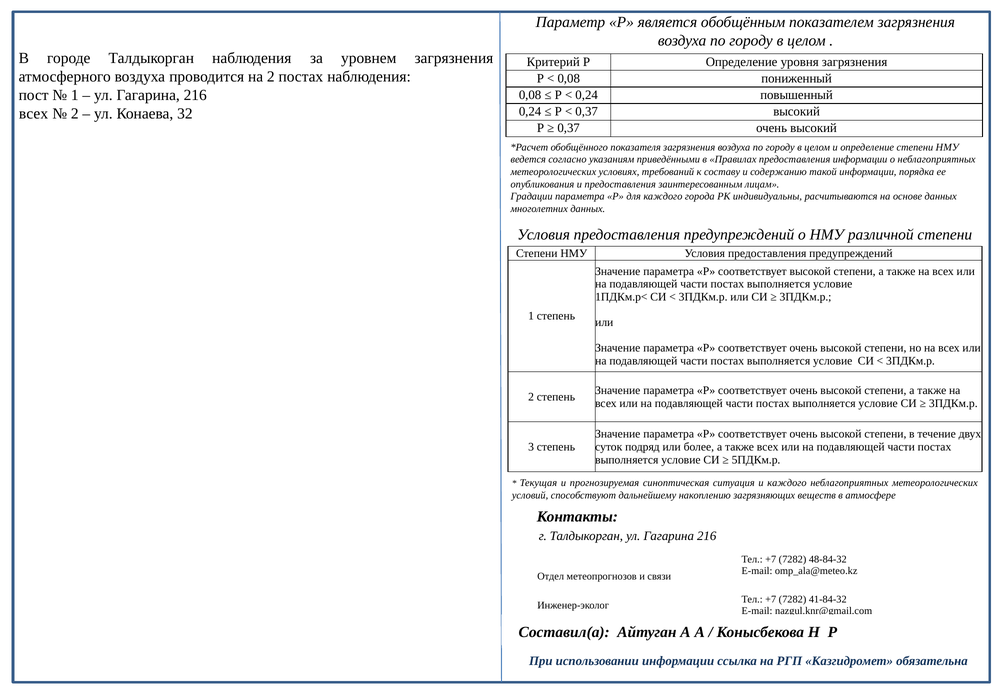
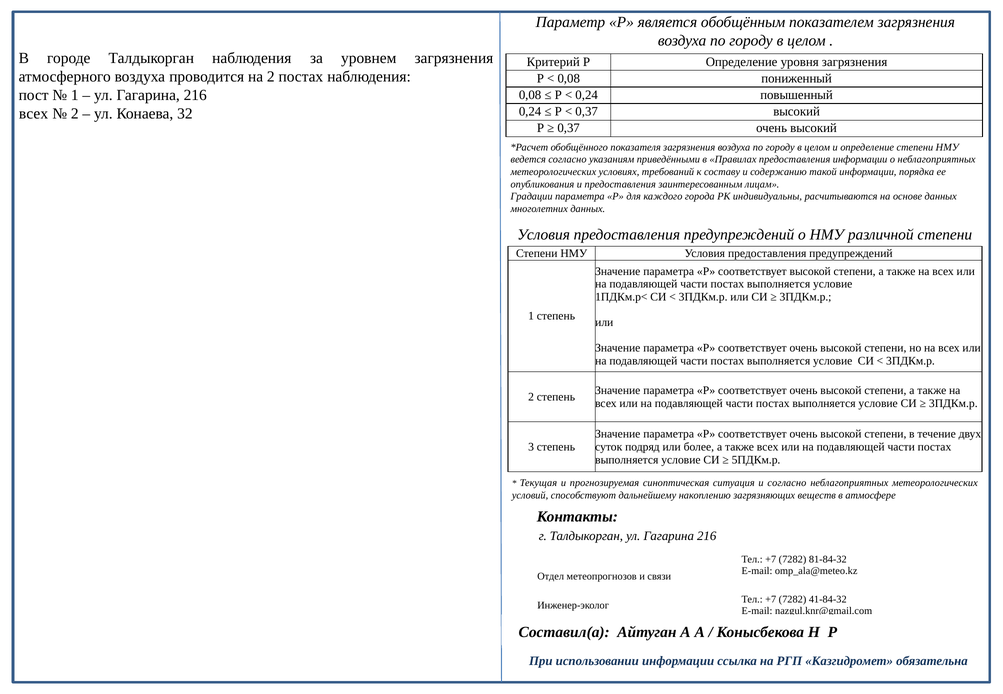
и каждого: каждого -> согласно (787, 483)
48-84-32: 48-84-32 -> 81-84-32 (828, 560)
